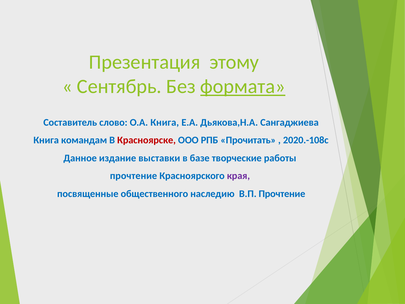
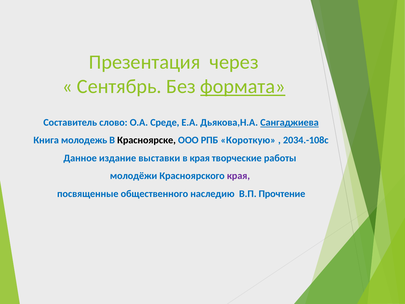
этому: этому -> через (234, 62)
О.А Книга: Книга -> Среде (165, 122)
Сангаджиева underline: none -> present (289, 122)
командам: командам -> молодежь (84, 140)
Красноярске colour: red -> black (147, 140)
Прочитать: Прочитать -> Короткую (248, 140)
2020.-108с: 2020.-108с -> 2034.-108с (306, 140)
в базе: базе -> края (200, 158)
прочтение: прочтение -> молодёжи (134, 176)
